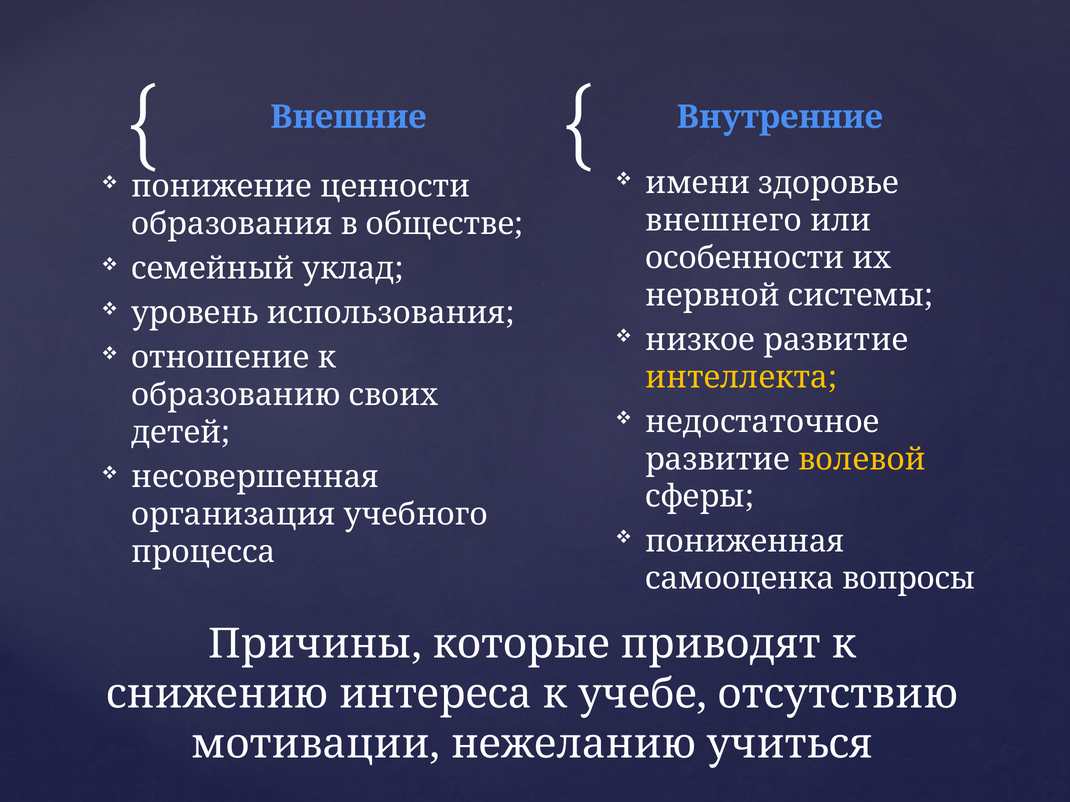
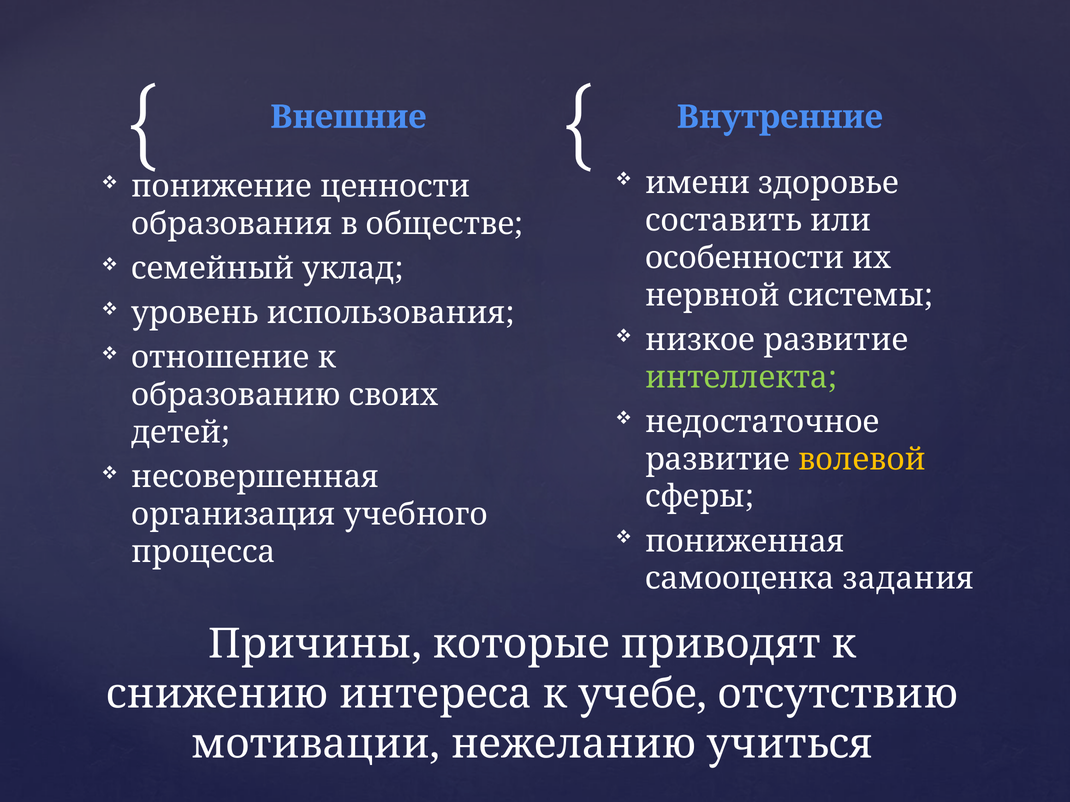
внешнего: внешнего -> составить (723, 221)
интеллекта colour: yellow -> light green (741, 378)
вопросы: вопросы -> задания (909, 579)
